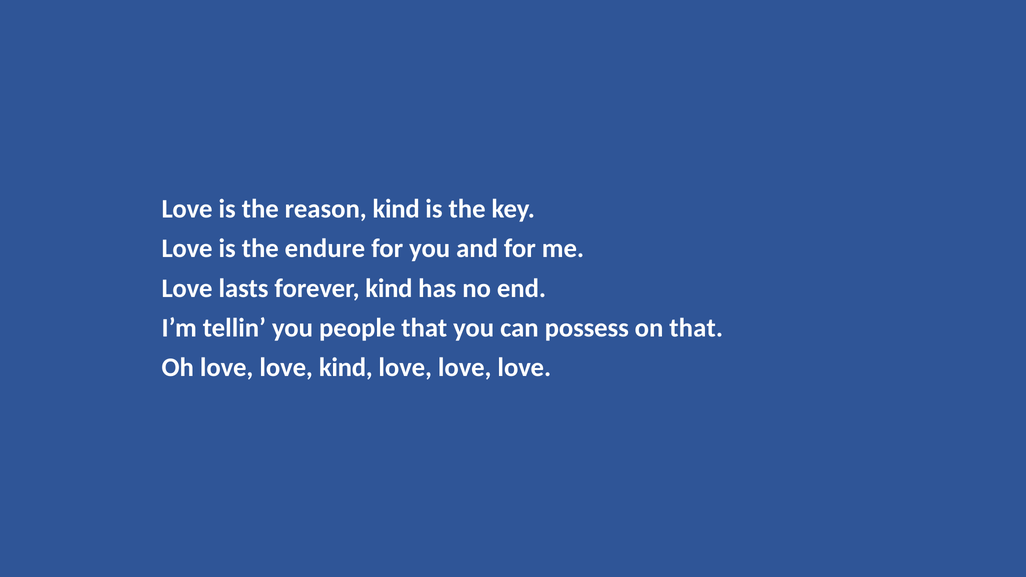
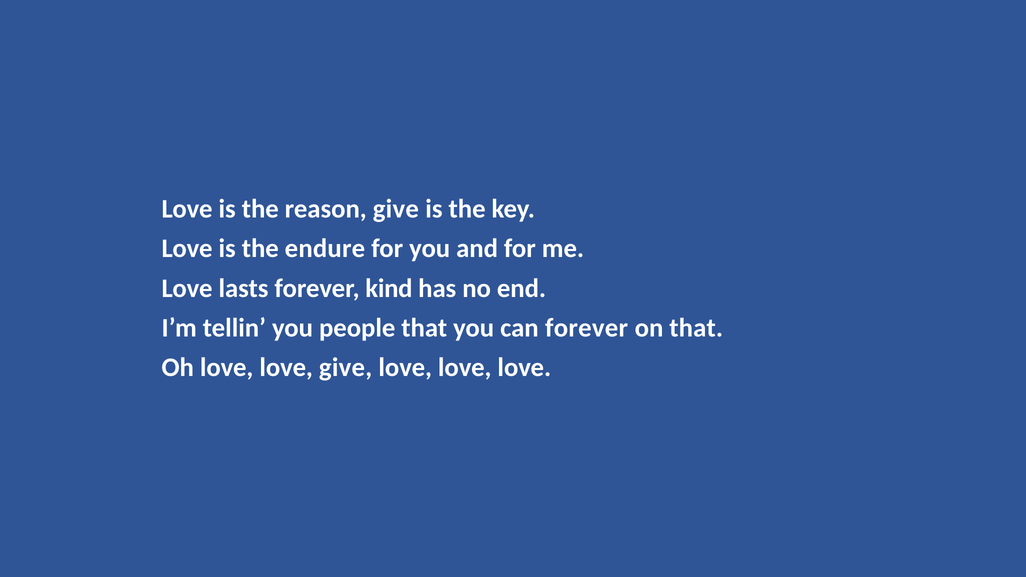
reason kind: kind -> give (396, 209)
can possess: possess -> forever (587, 328)
love kind: kind -> give (346, 367)
